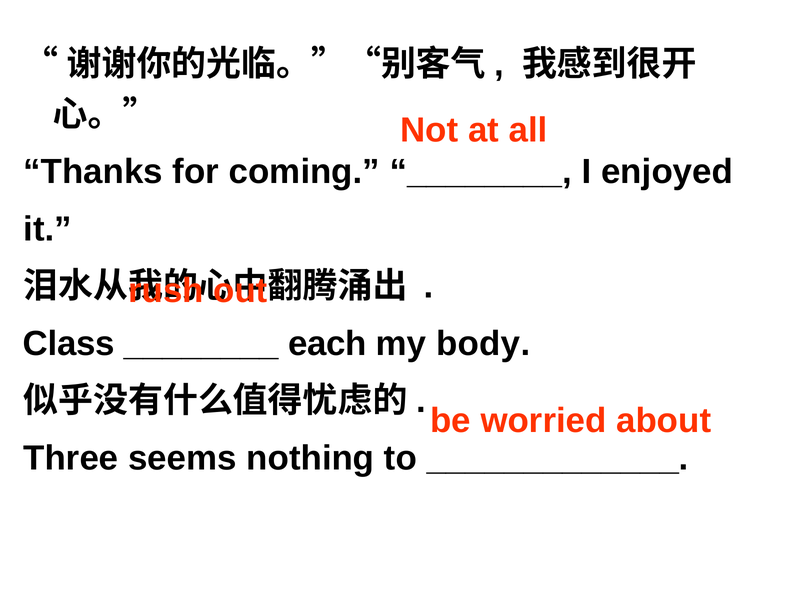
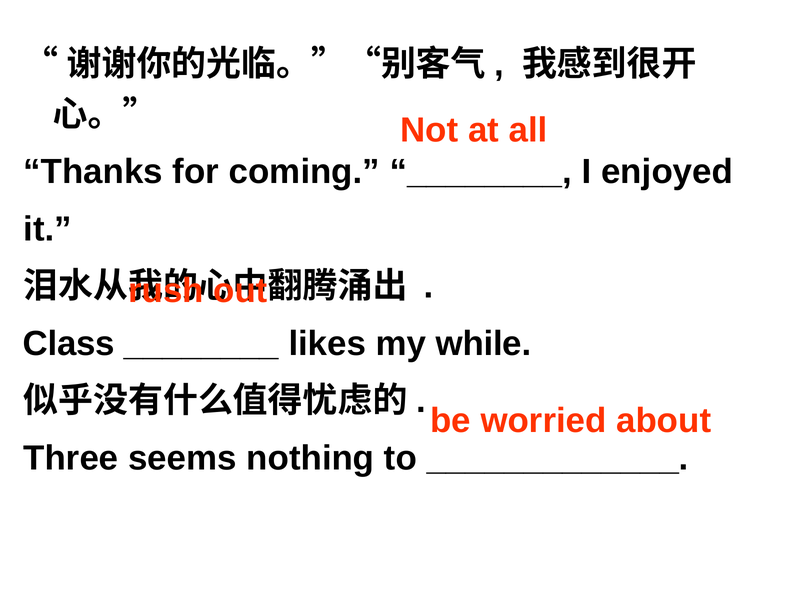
each: each -> likes (327, 343)
body: body -> while (484, 343)
